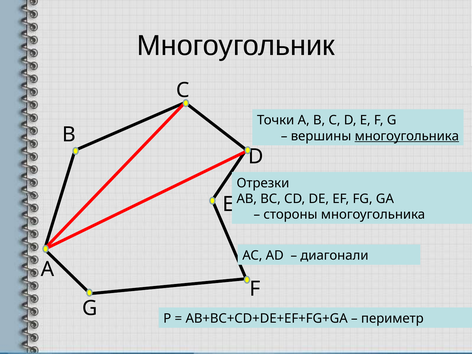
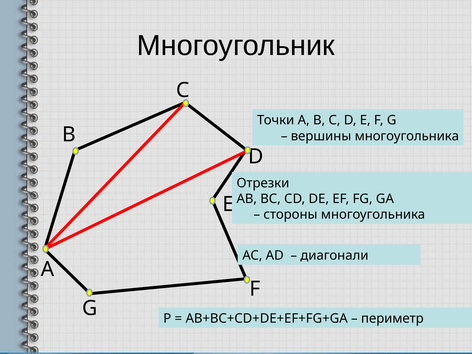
многоугольника underline: present -> none (407, 136)
